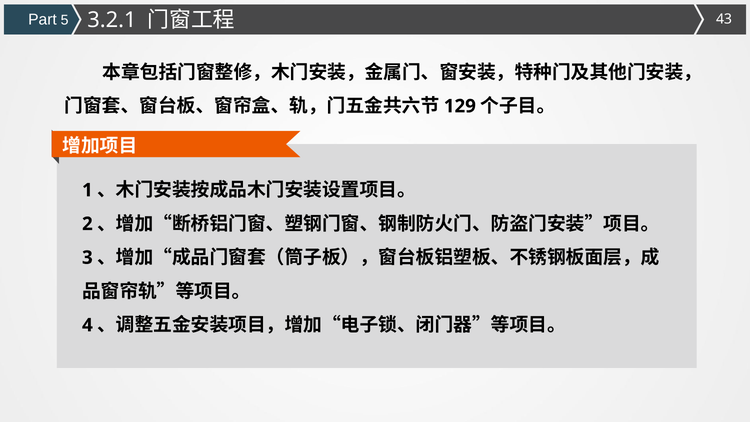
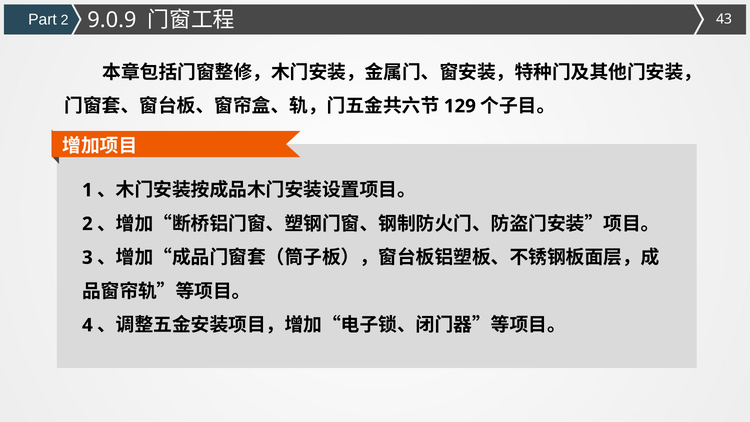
Part 5: 5 -> 2 (65, 20)
3.2.1: 3.2.1 -> 9.0.9 (112, 20)
